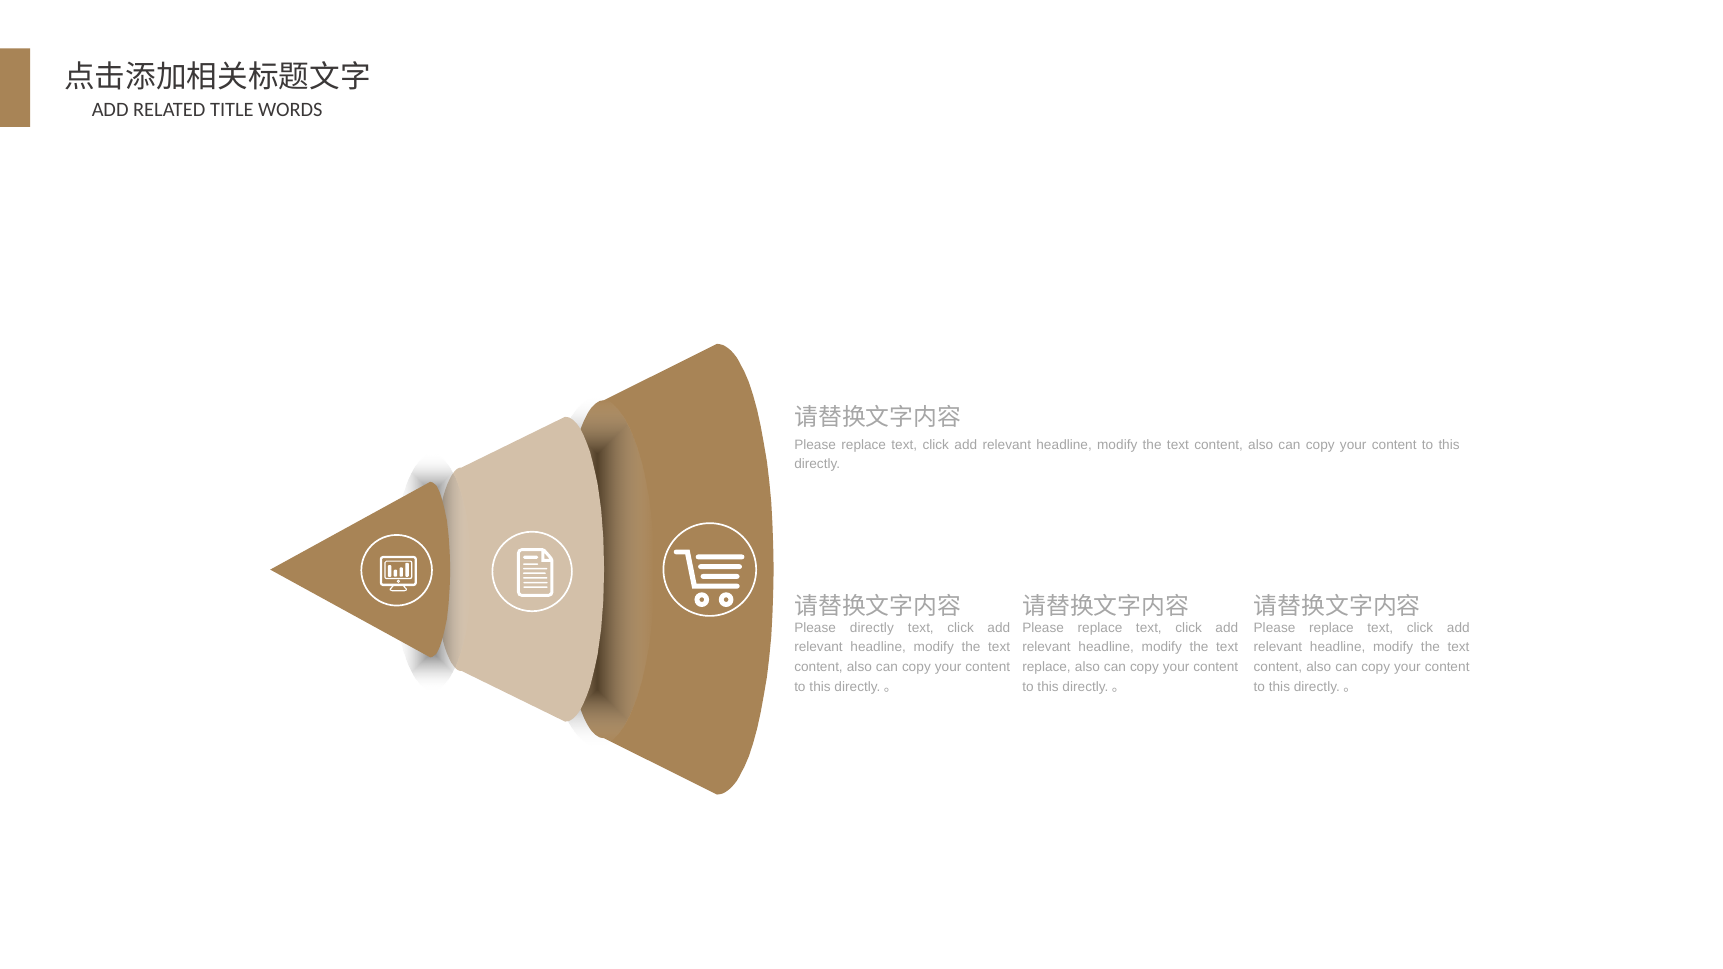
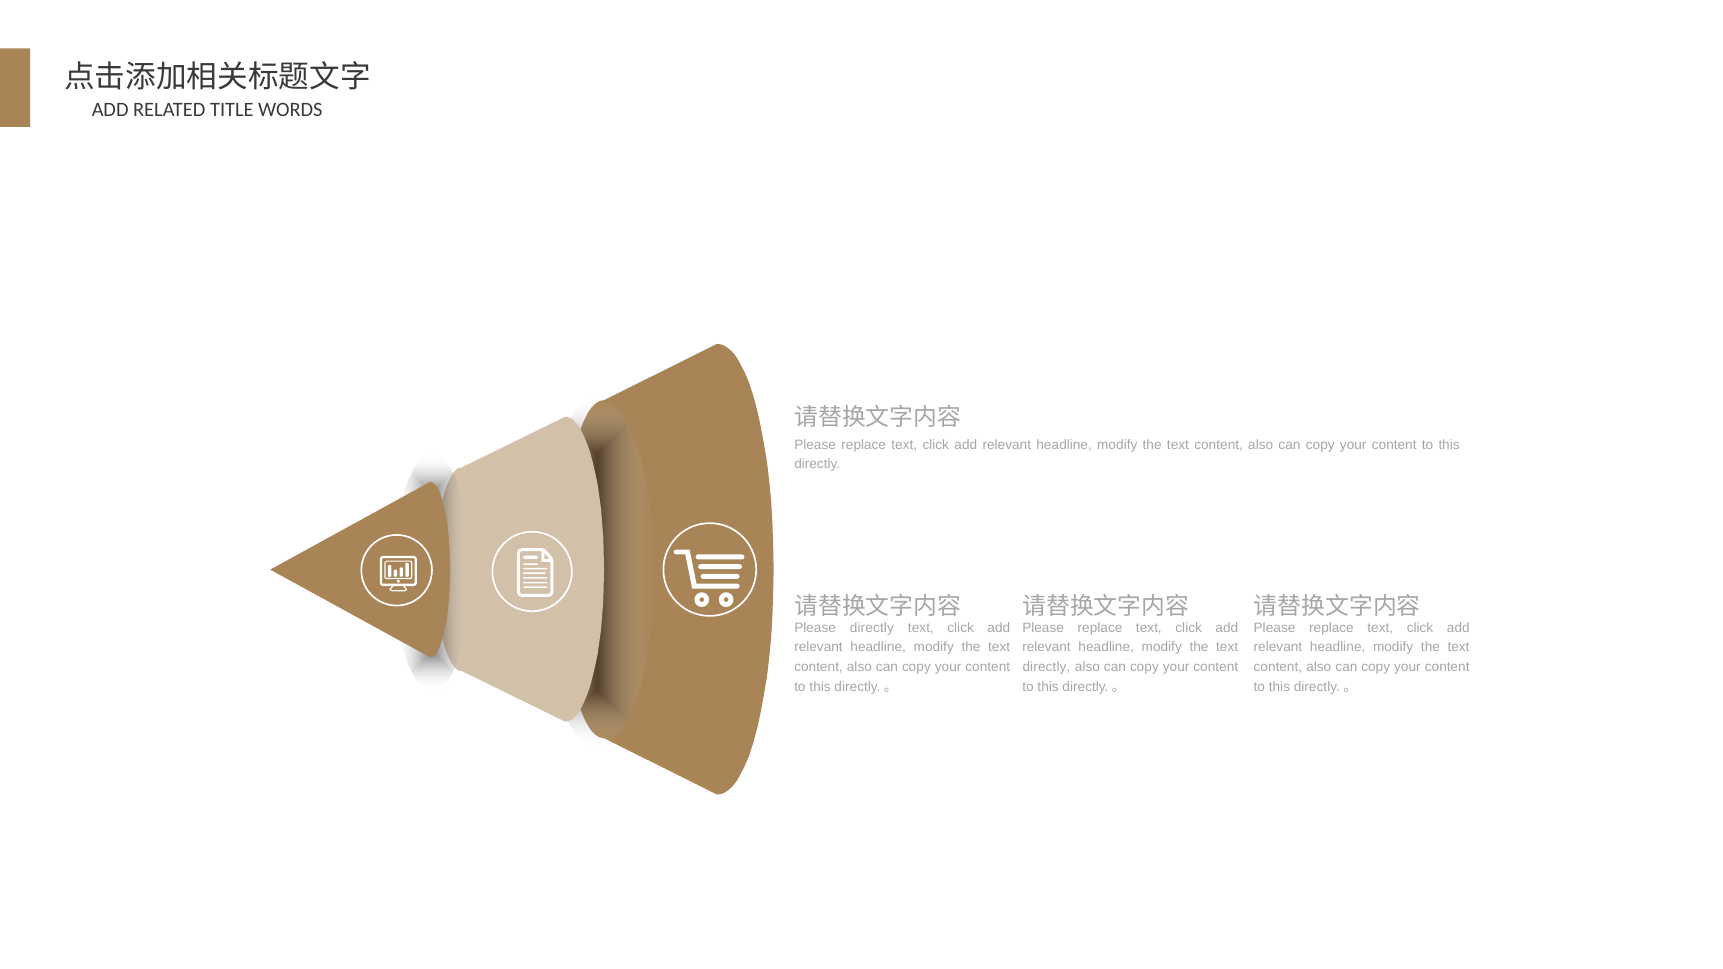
replace: replace -> directly (1046, 667)
